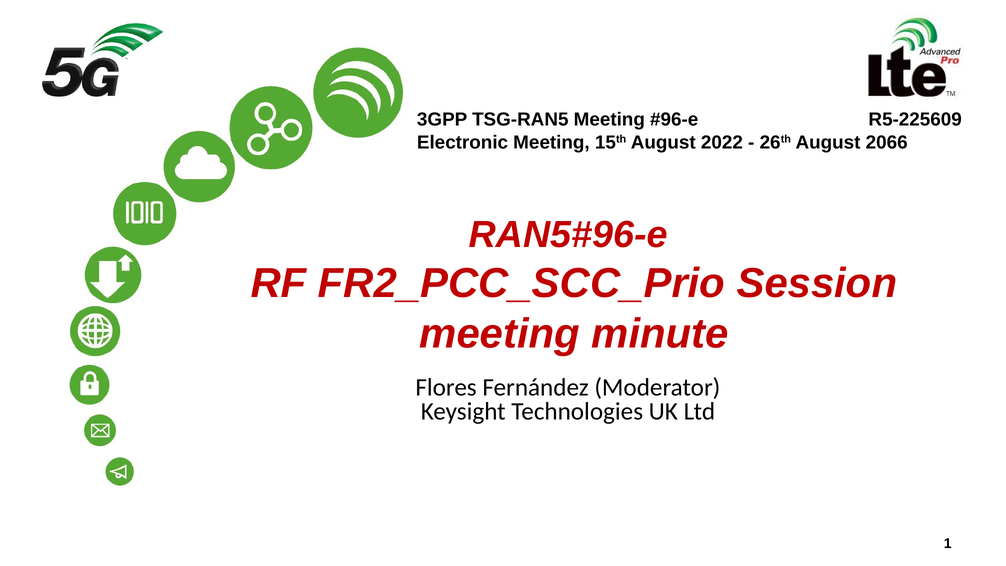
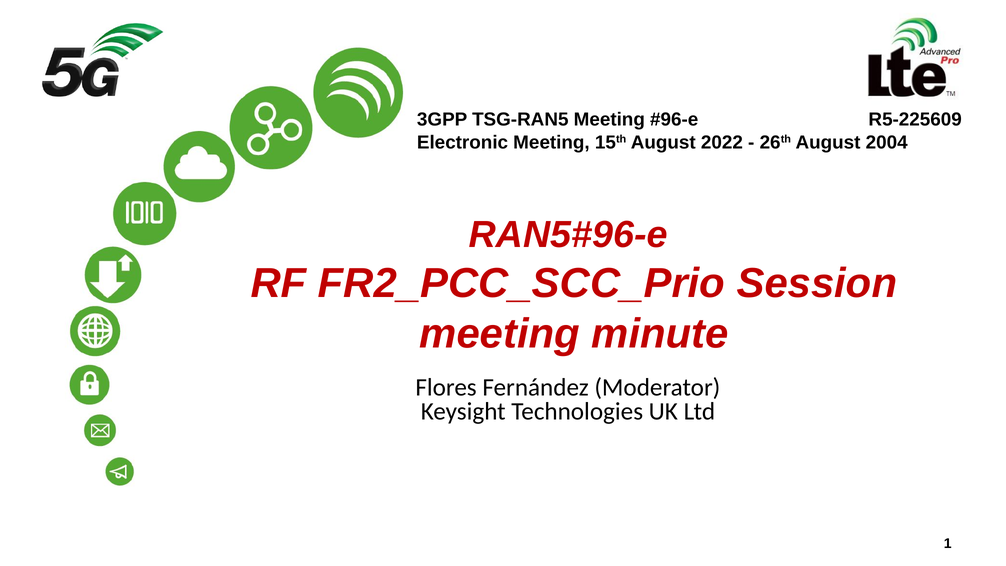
2066: 2066 -> 2004 (887, 142)
